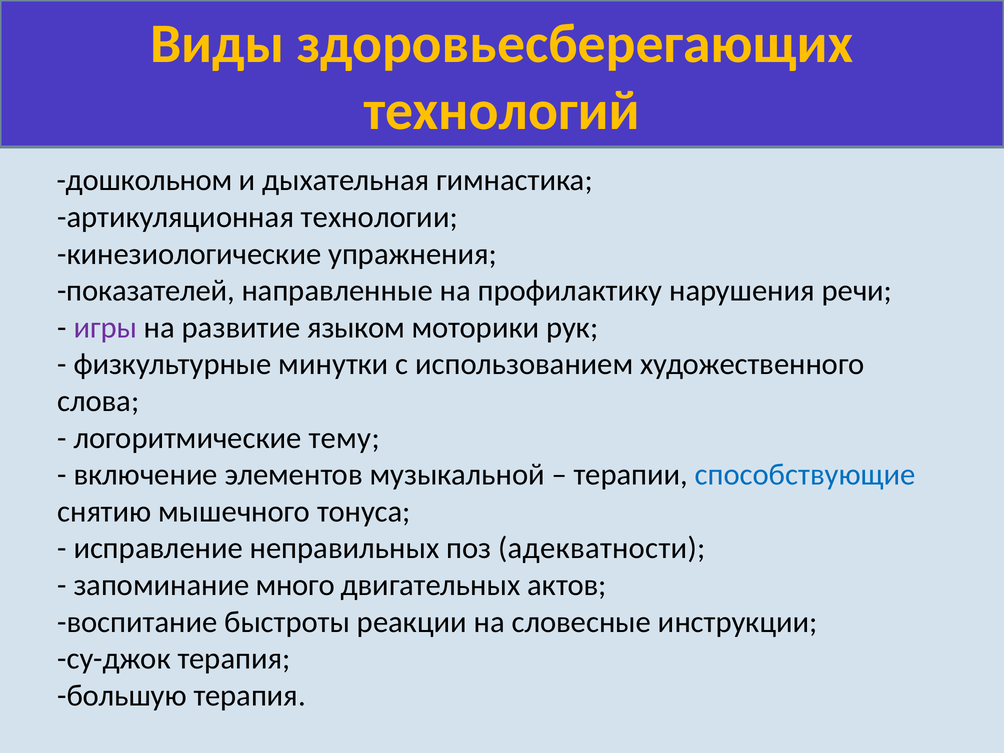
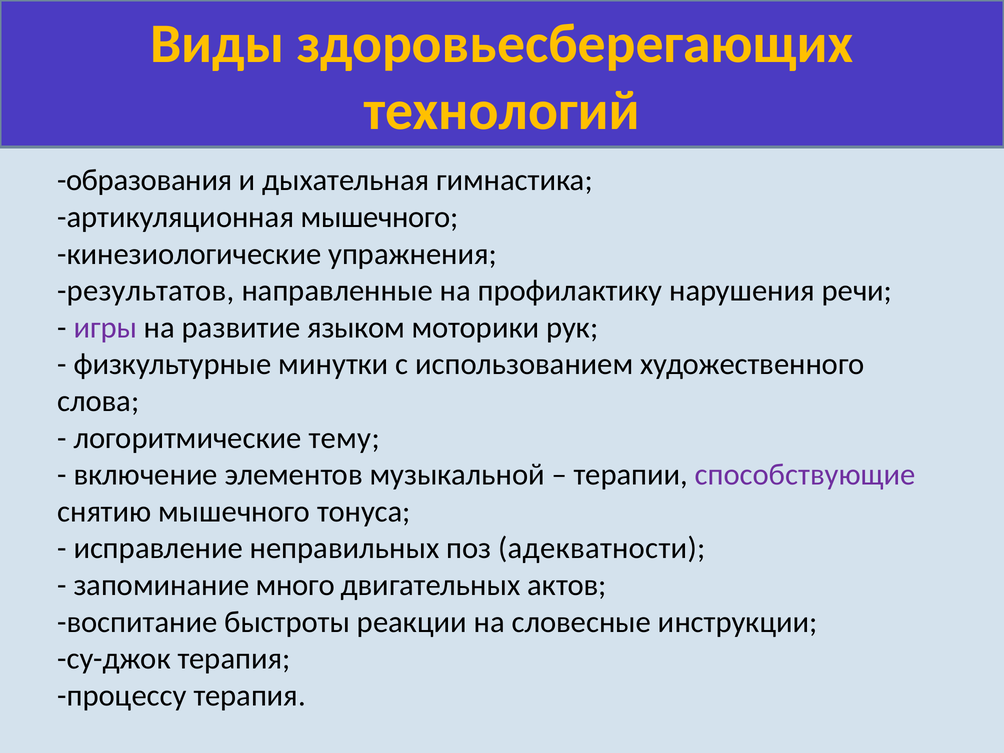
дошкольном: дошкольном -> образования (145, 180)
артикуляционная технологии: технологии -> мышечного (380, 217)
показателей: показателей -> результатов (146, 291)
способствующие colour: blue -> purple (805, 475)
большую: большую -> процессу (122, 696)
